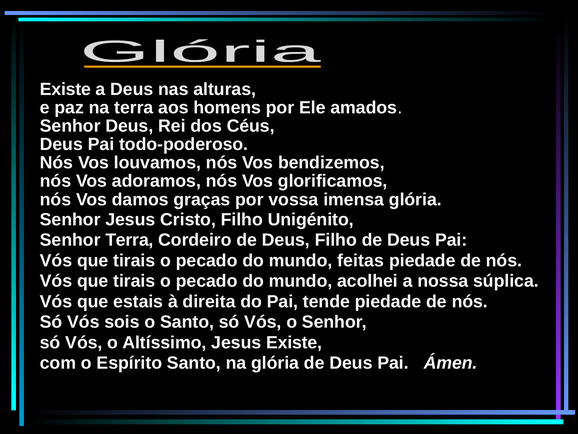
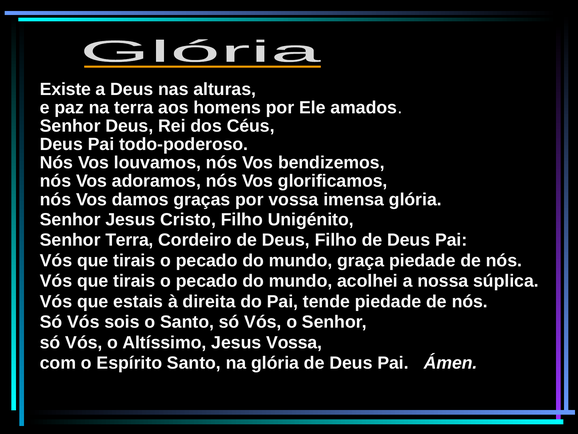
feitas: feitas -> graça (361, 260)
Jesus Existe: Existe -> Vossa (294, 342)
